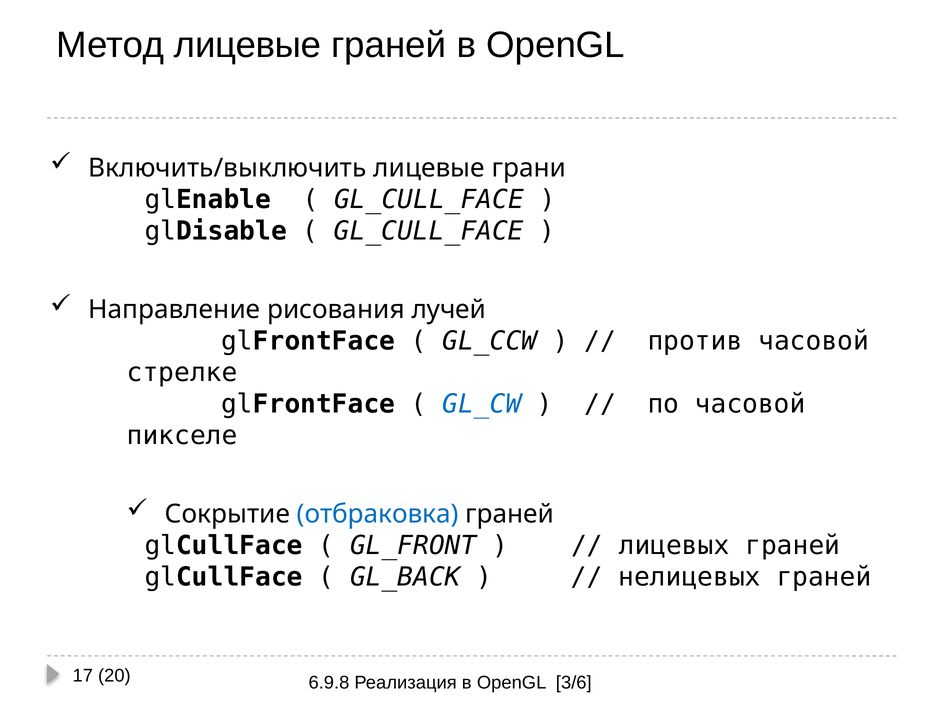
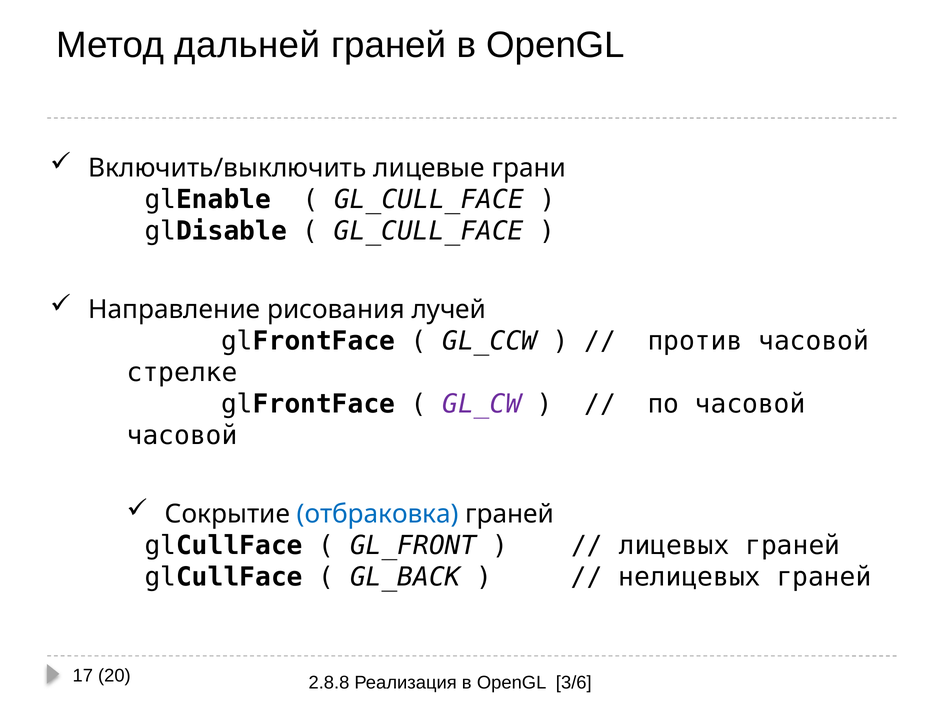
Метод лицевые: лицевые -> дальней (247, 45)
GL_CW colour: blue -> purple (482, 404)
пикселе: пикселе -> часовой (182, 436)
6.9.8: 6.9.8 -> 2.8.8 (329, 683)
